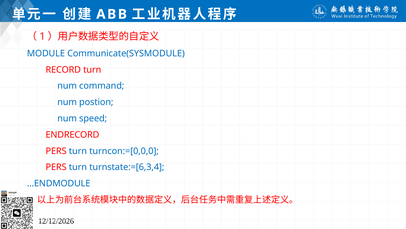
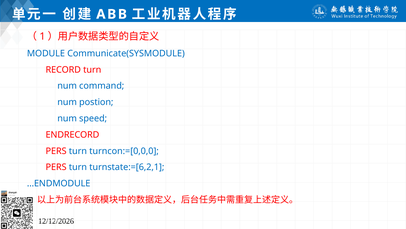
turnstate:=[6,3,4: turnstate:=[6,3,4 -> turnstate:=[6,2,1 (127, 167)
